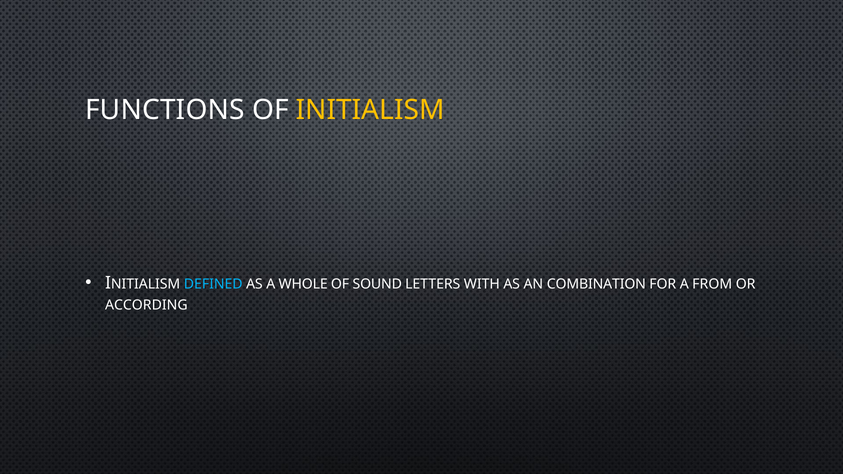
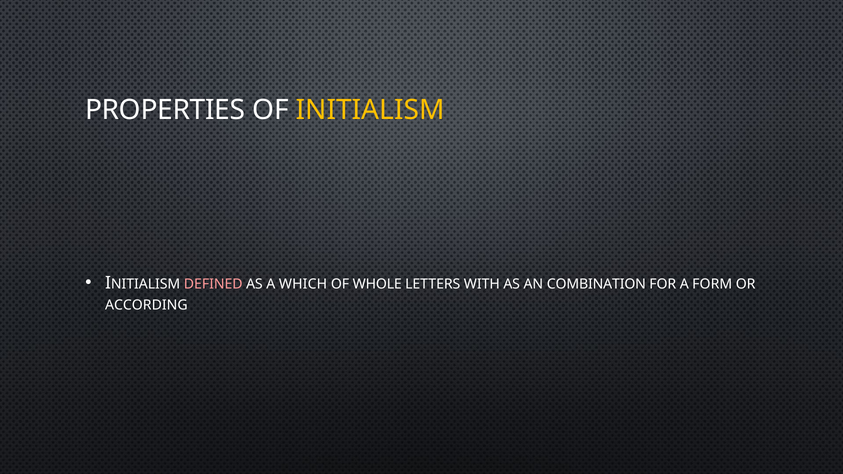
FUNCTIONS: FUNCTIONS -> PROPERTIES (165, 110)
DEFINED colour: light blue -> pink (213, 284)
WHOLE: WHOLE -> WHICH (303, 284)
SOUND: SOUND -> WHOLE (377, 284)
FROM: FROM -> FORM (712, 284)
